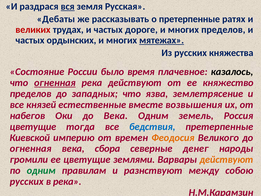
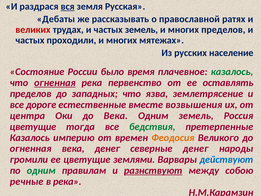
о претерпенные: претерпенные -> православной (189, 19)
частых дороге: дороге -> земель (141, 30)
ордынских: ордынских -> проходили (71, 40)
мятежах underline: present -> none (162, 40)
княжества: княжества -> население (231, 53)
казалось colour: black -> green (232, 72)
река действуют: действуют -> первенство (135, 83)
княжество: княжество -> оставлять (228, 83)
князей: князей -> дороге (41, 105)
набегов: набегов -> центра (27, 116)
бедствия colour: blue -> green (152, 127)
Киевской: Киевской -> Казалось (30, 137)
века сбора: сбора -> денег (107, 148)
действуют colour: orange -> blue (226, 159)
разнствуют underline: none -> present (153, 170)
русских: русских -> речные (27, 181)
